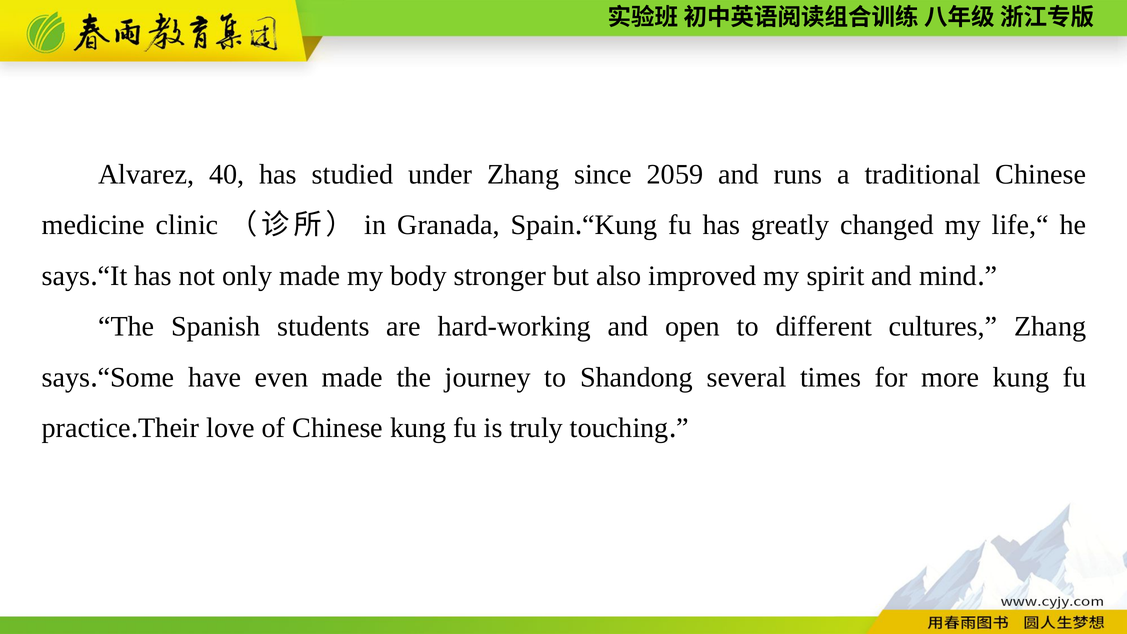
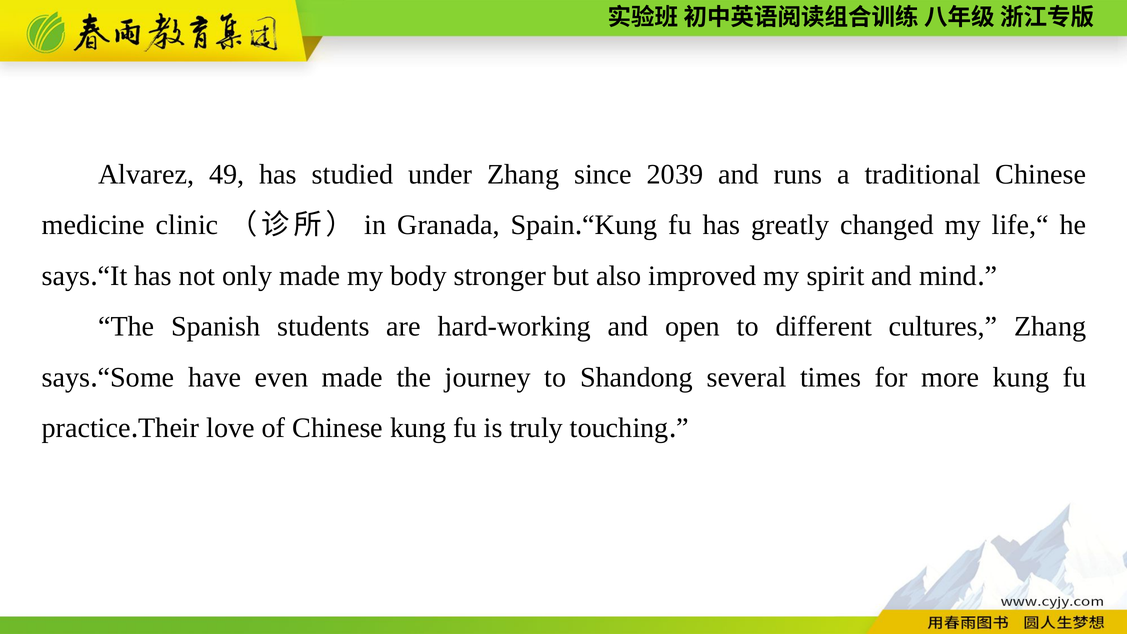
40: 40 -> 49 (227, 174)
2059: 2059 -> 2039 (675, 174)
